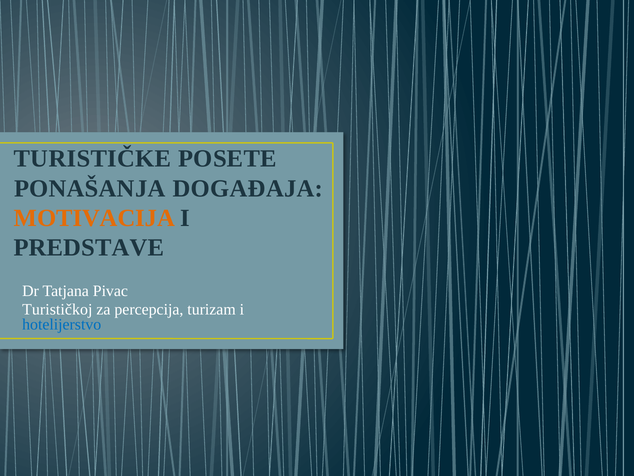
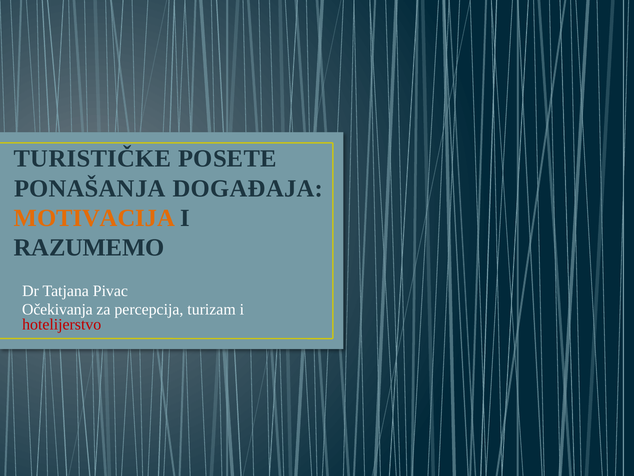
PREDSTAVE: PREDSTAVE -> RAZUMEMO (89, 247)
Turističkoj: Turističkoj -> Očekivanja (57, 309)
hotelijerstvo colour: blue -> red (62, 324)
